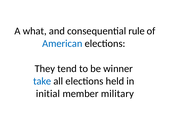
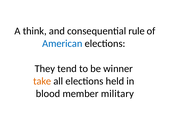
what: what -> think (35, 31)
take colour: blue -> orange (42, 81)
initial: initial -> blood (48, 93)
